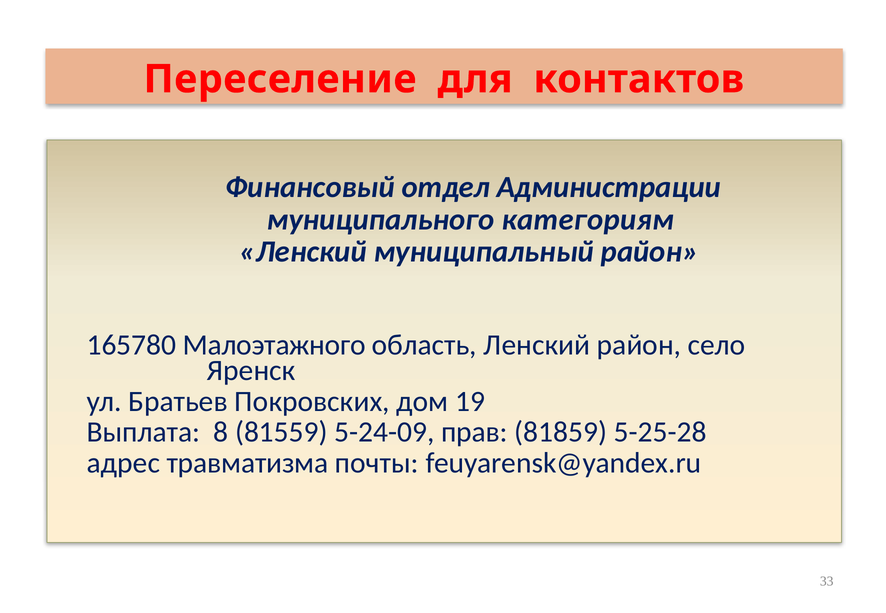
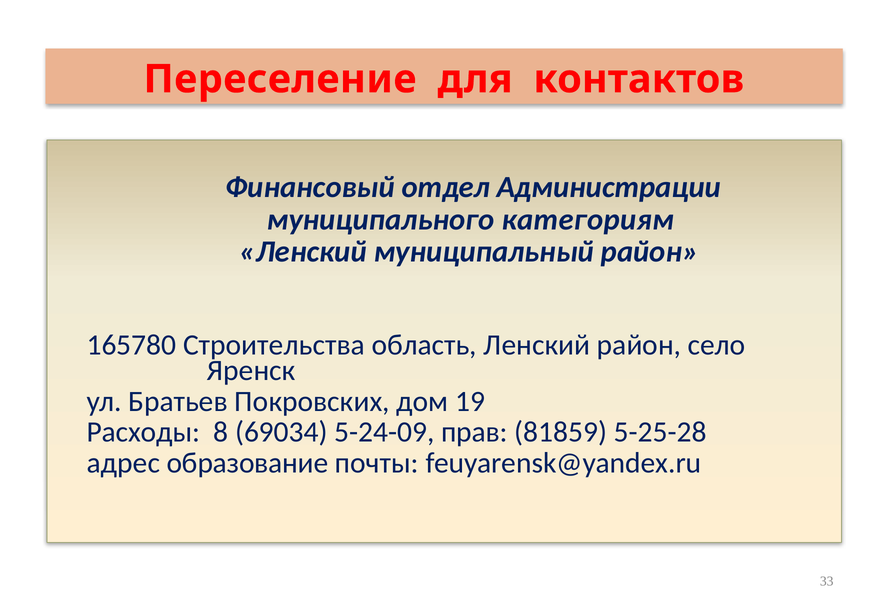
Малоэтажного: Малоэтажного -> Строительства (274, 345)
Выплата: Выплата -> Расходы (143, 432)
81559: 81559 -> 69034 (281, 432)
травматизма: травматизма -> образование (248, 463)
